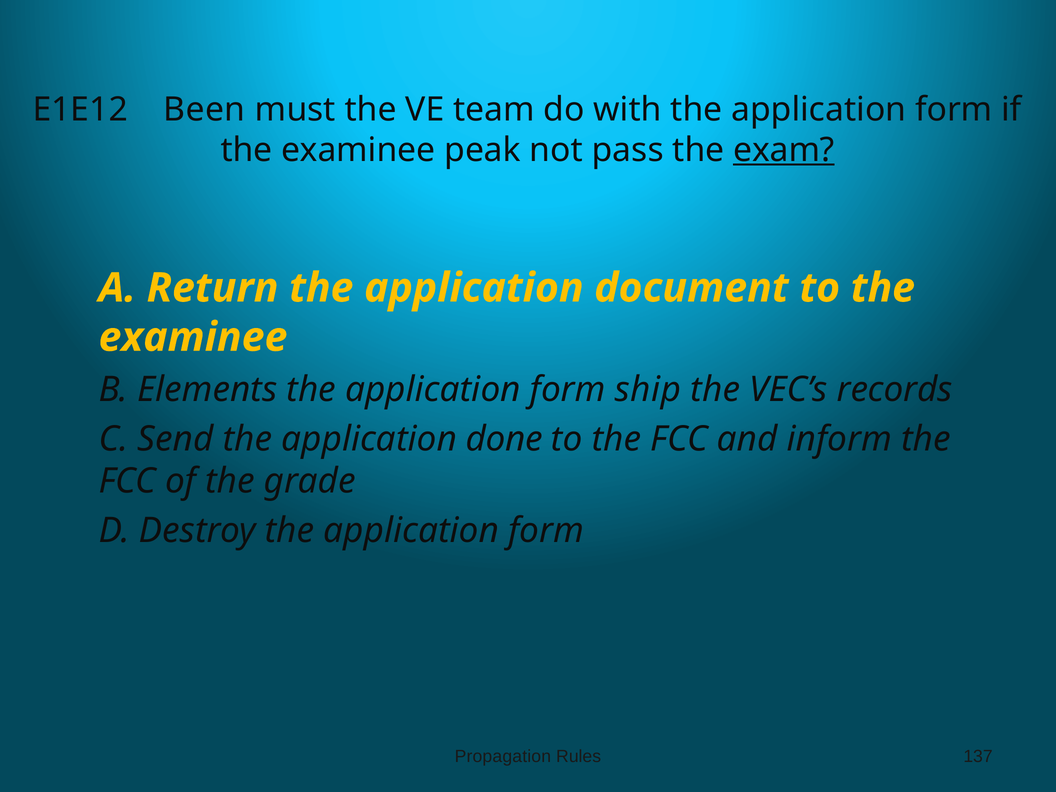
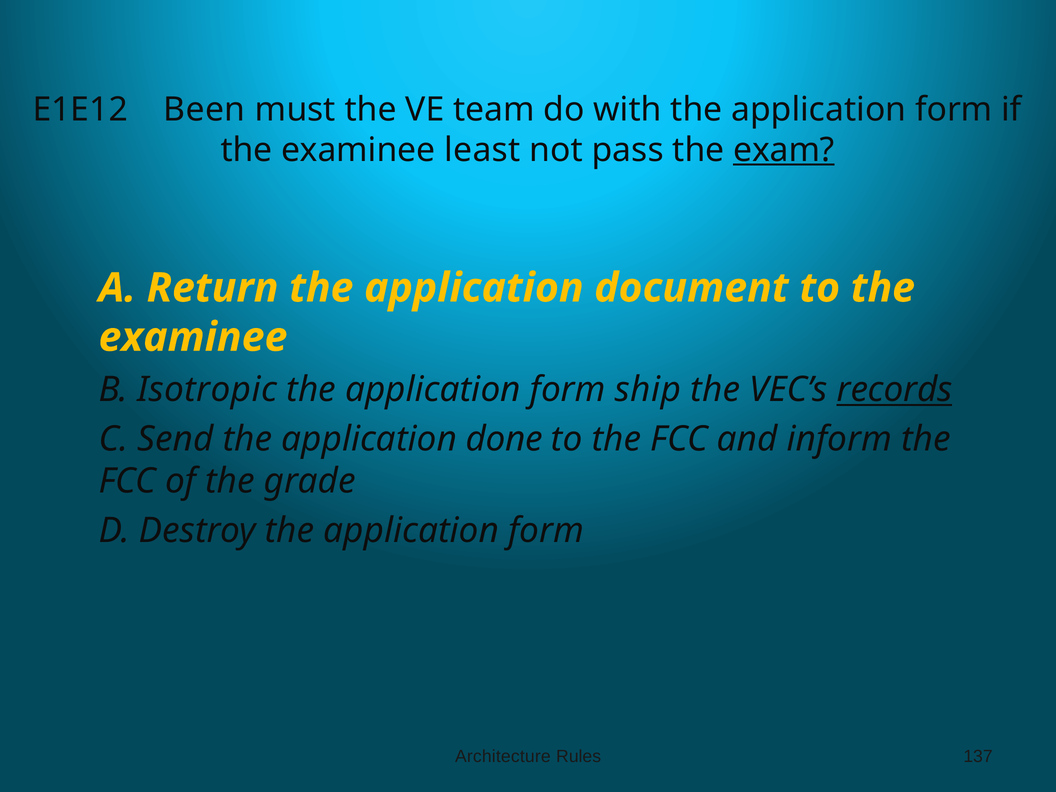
peak: peak -> least (482, 150)
Elements: Elements -> Isotropic (207, 390)
records underline: none -> present (895, 390)
Propagation: Propagation -> Architecture (503, 756)
